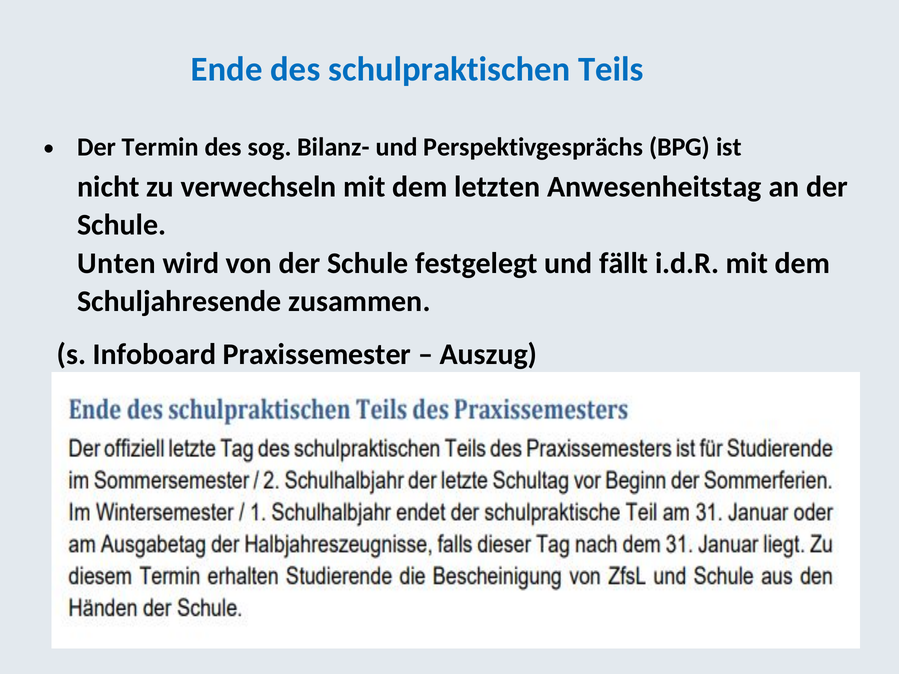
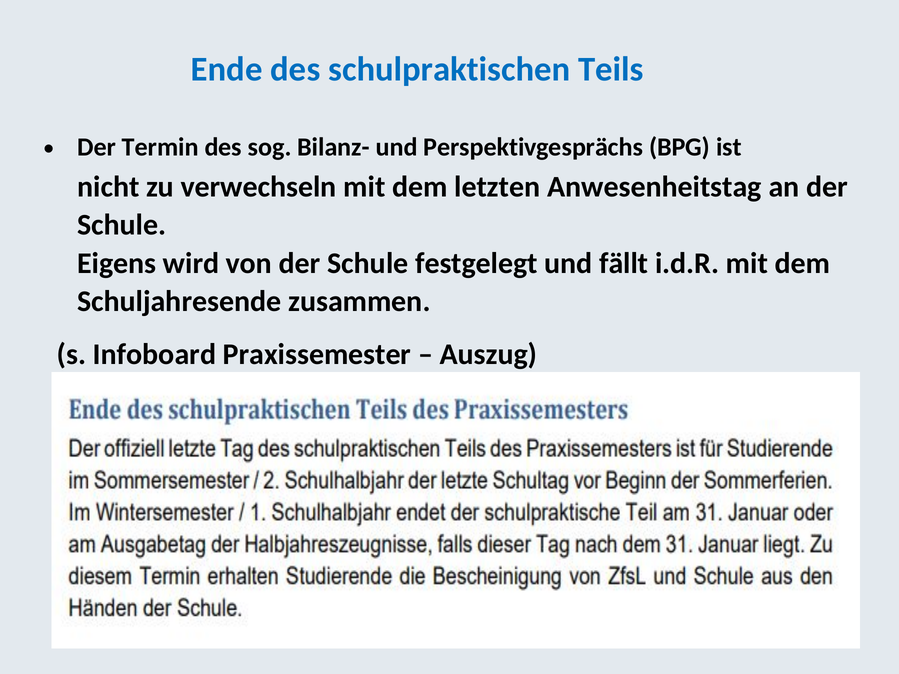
Unten: Unten -> Eigens (117, 263)
